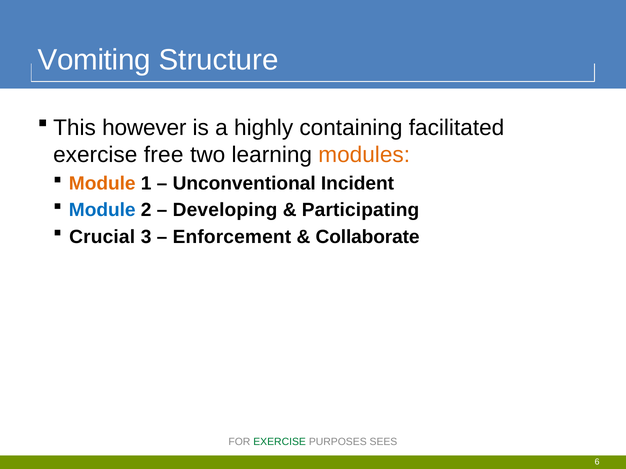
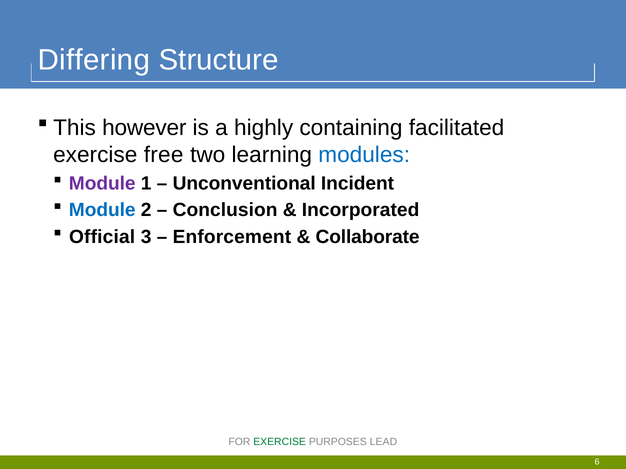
Vomiting: Vomiting -> Differing (94, 60)
modules colour: orange -> blue (364, 155)
Module colour: orange -> purple (102, 184)
Developing: Developing -> Conclusion (225, 210)
Participating: Participating -> Incorporated (361, 210)
Crucial: Crucial -> Official (102, 237)
SEES: SEES -> LEAD (383, 442)
